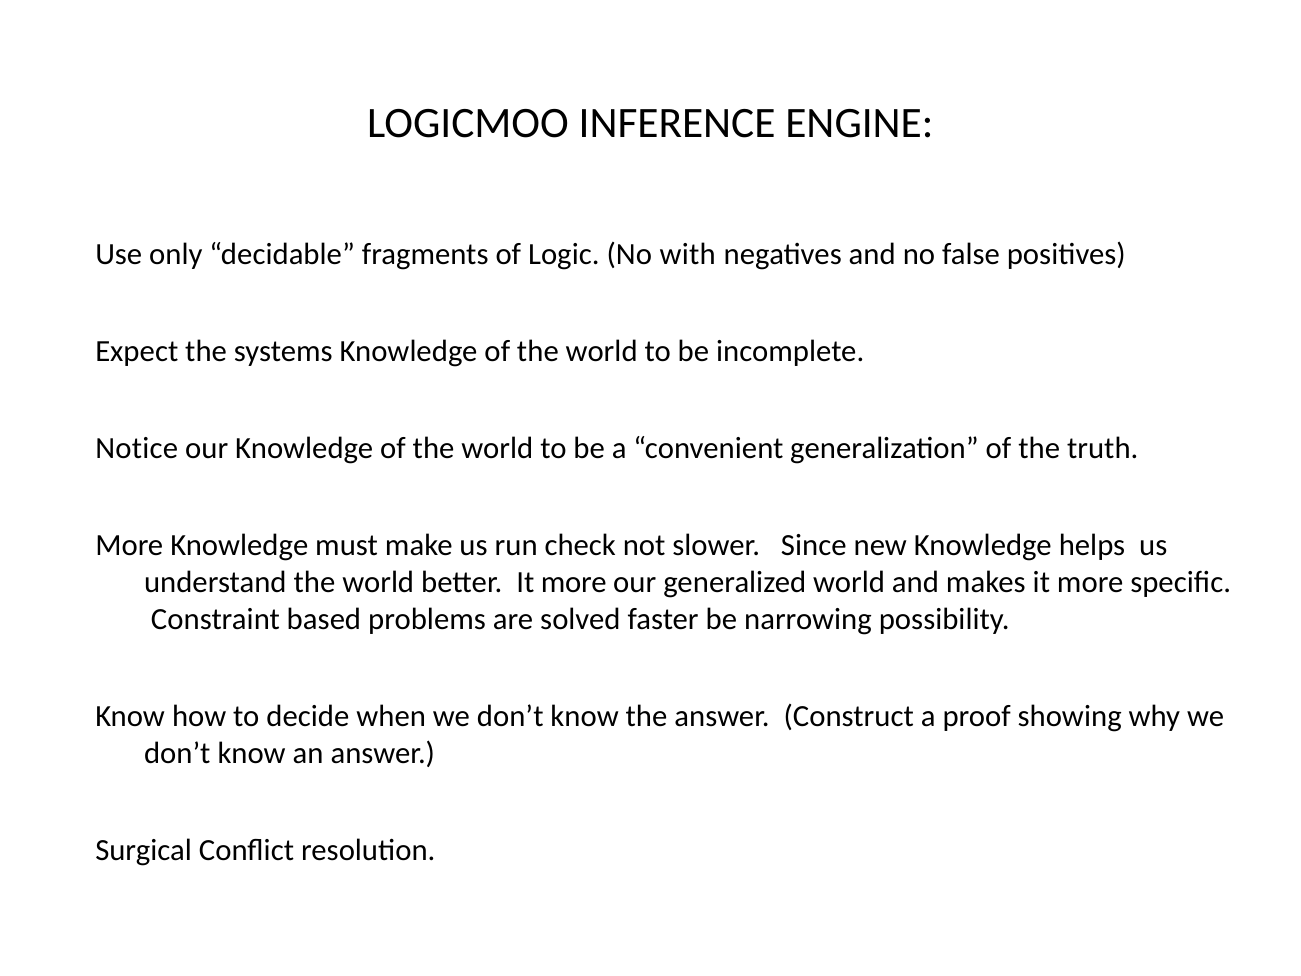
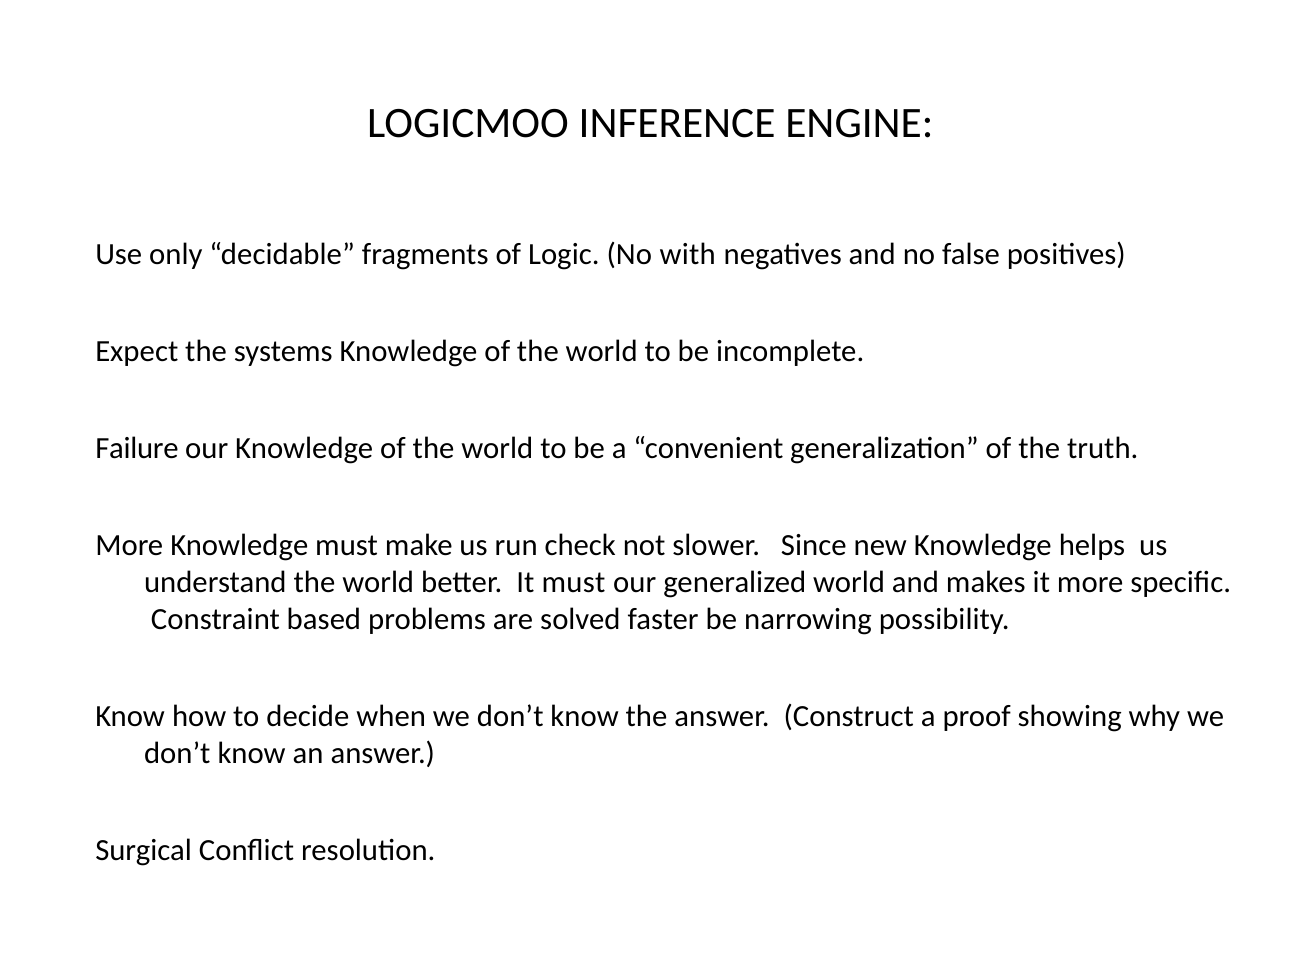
Notice: Notice -> Failure (137, 449)
better It more: more -> must (574, 582)
